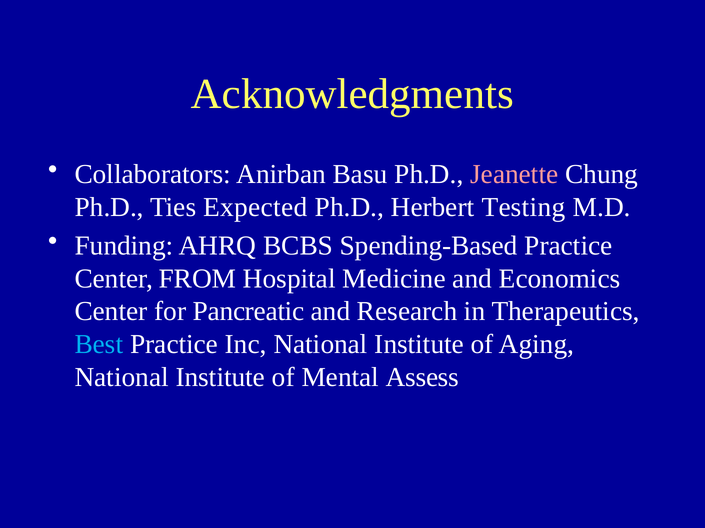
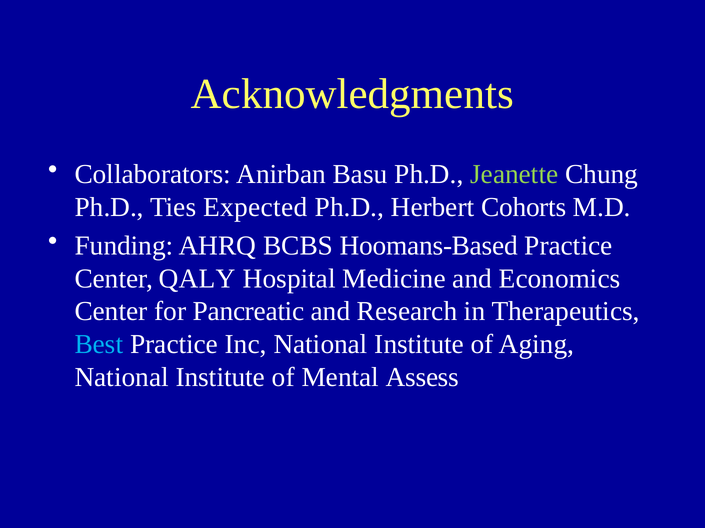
Jeanette colour: pink -> light green (514, 175)
Testing: Testing -> Cohorts (524, 208)
Spending-Based: Spending-Based -> Hoomans-Based (429, 246)
FROM: FROM -> QALY (197, 279)
